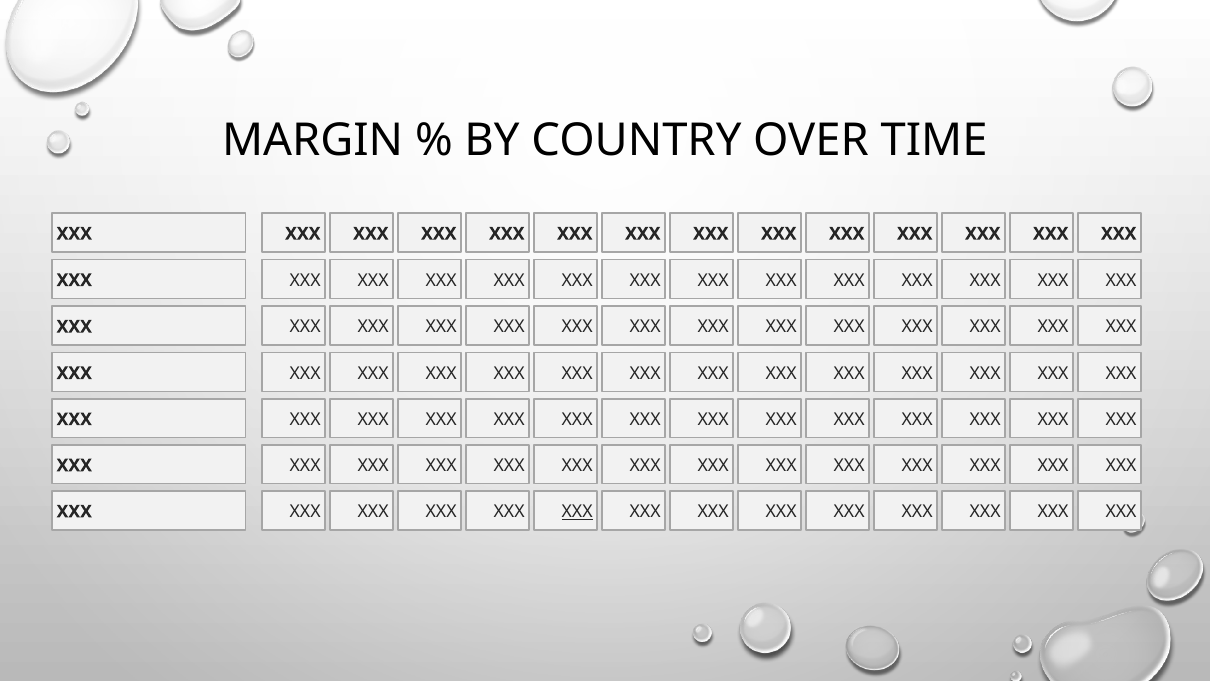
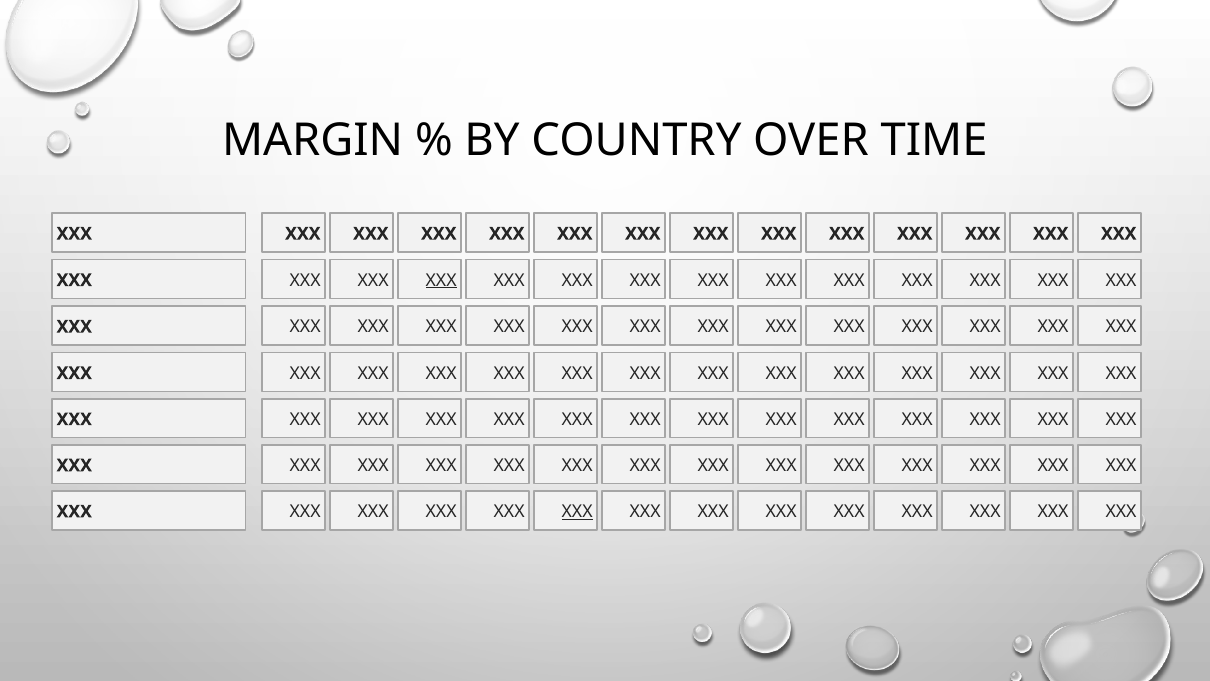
XXX underline: none -> present (441, 280)
